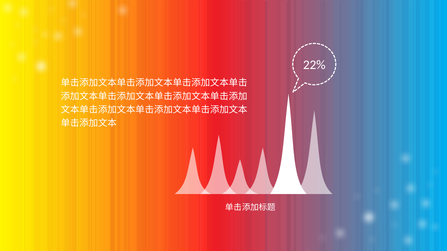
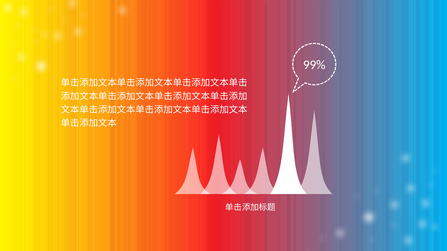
22%: 22% -> 99% (314, 65)
